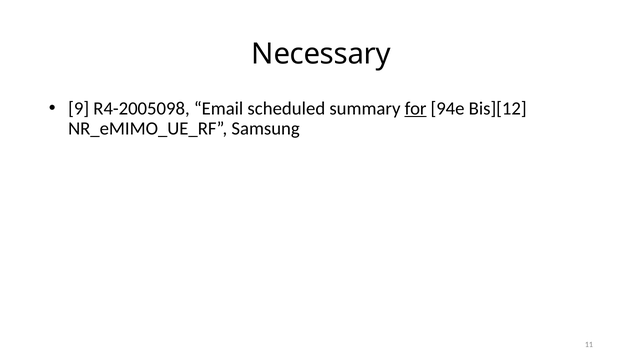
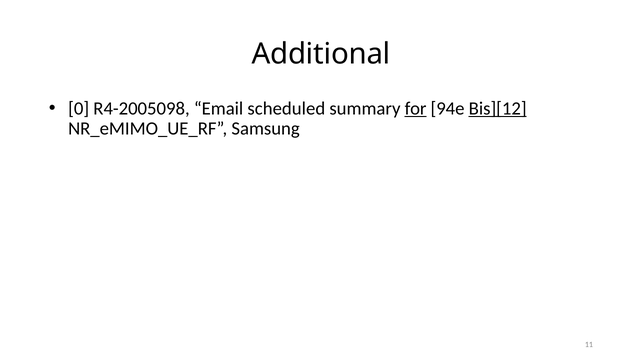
Necessary: Necessary -> Additional (321, 54)
9: 9 -> 0 (79, 109)
Bis][12 underline: none -> present (498, 109)
